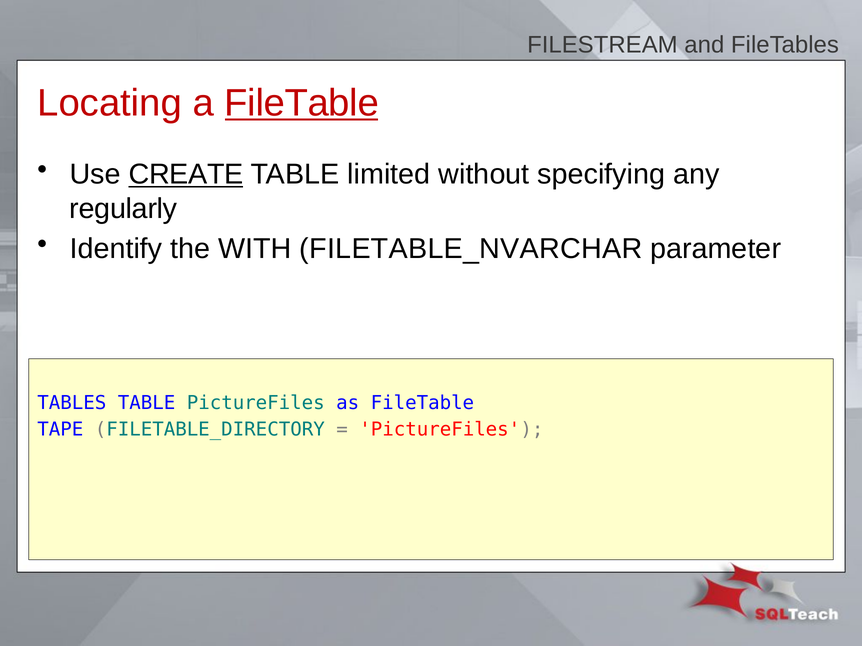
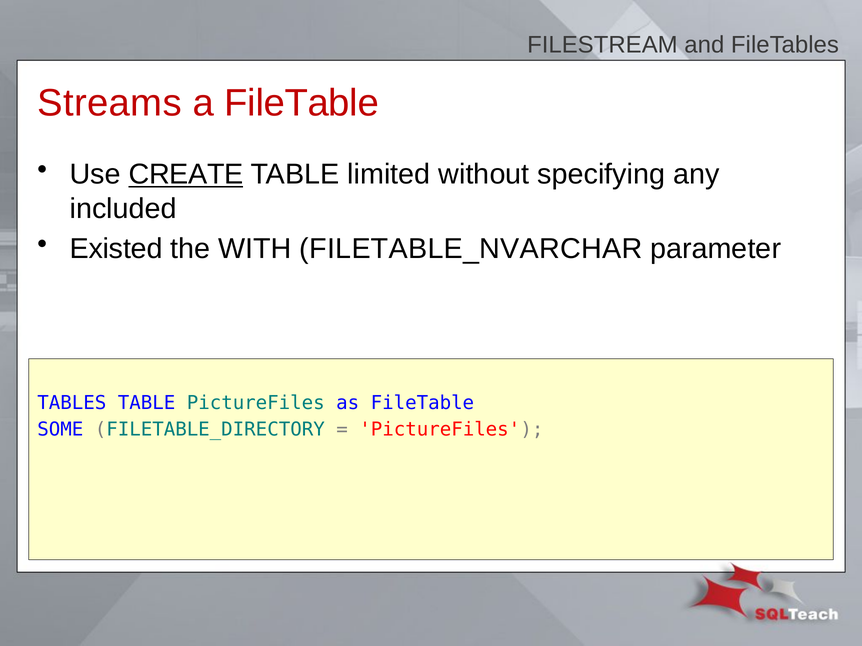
Locating: Locating -> Streams (110, 103)
FileTable underline: present -> none (302, 103)
regularly: regularly -> included (123, 209)
Identify: Identify -> Existed (116, 249)
TAPE: TAPE -> SOME (60, 430)
